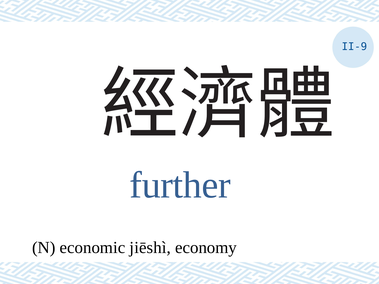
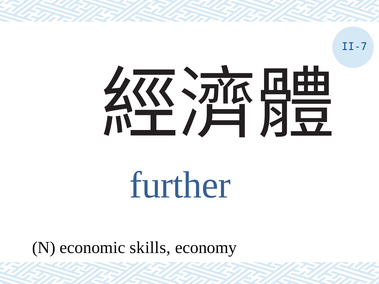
II-9: II-9 -> II-7 (354, 47)
jiēshì: jiēshì -> skills (150, 248)
